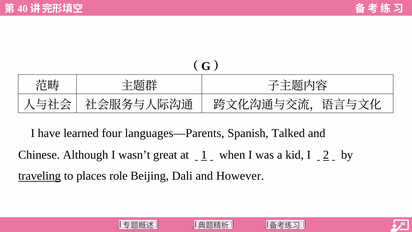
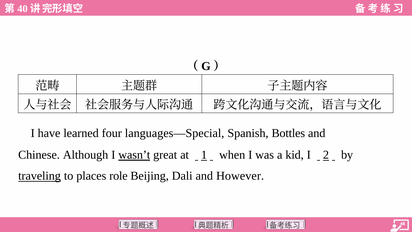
languages—Parents: languages—Parents -> languages—Special (175, 133)
Talked: Talked -> Bottles (288, 133)
wasn’t underline: none -> present (134, 155)
